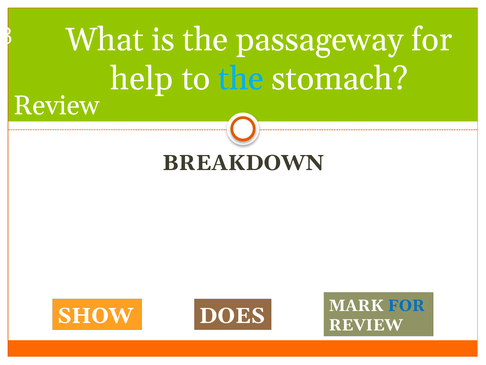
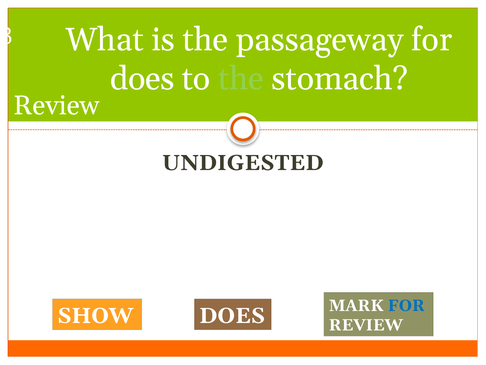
help: help -> does (142, 79)
the colour: light blue -> light green (241, 79)
BREAKDOWN: BREAKDOWN -> UNDIGESTED (243, 163)
